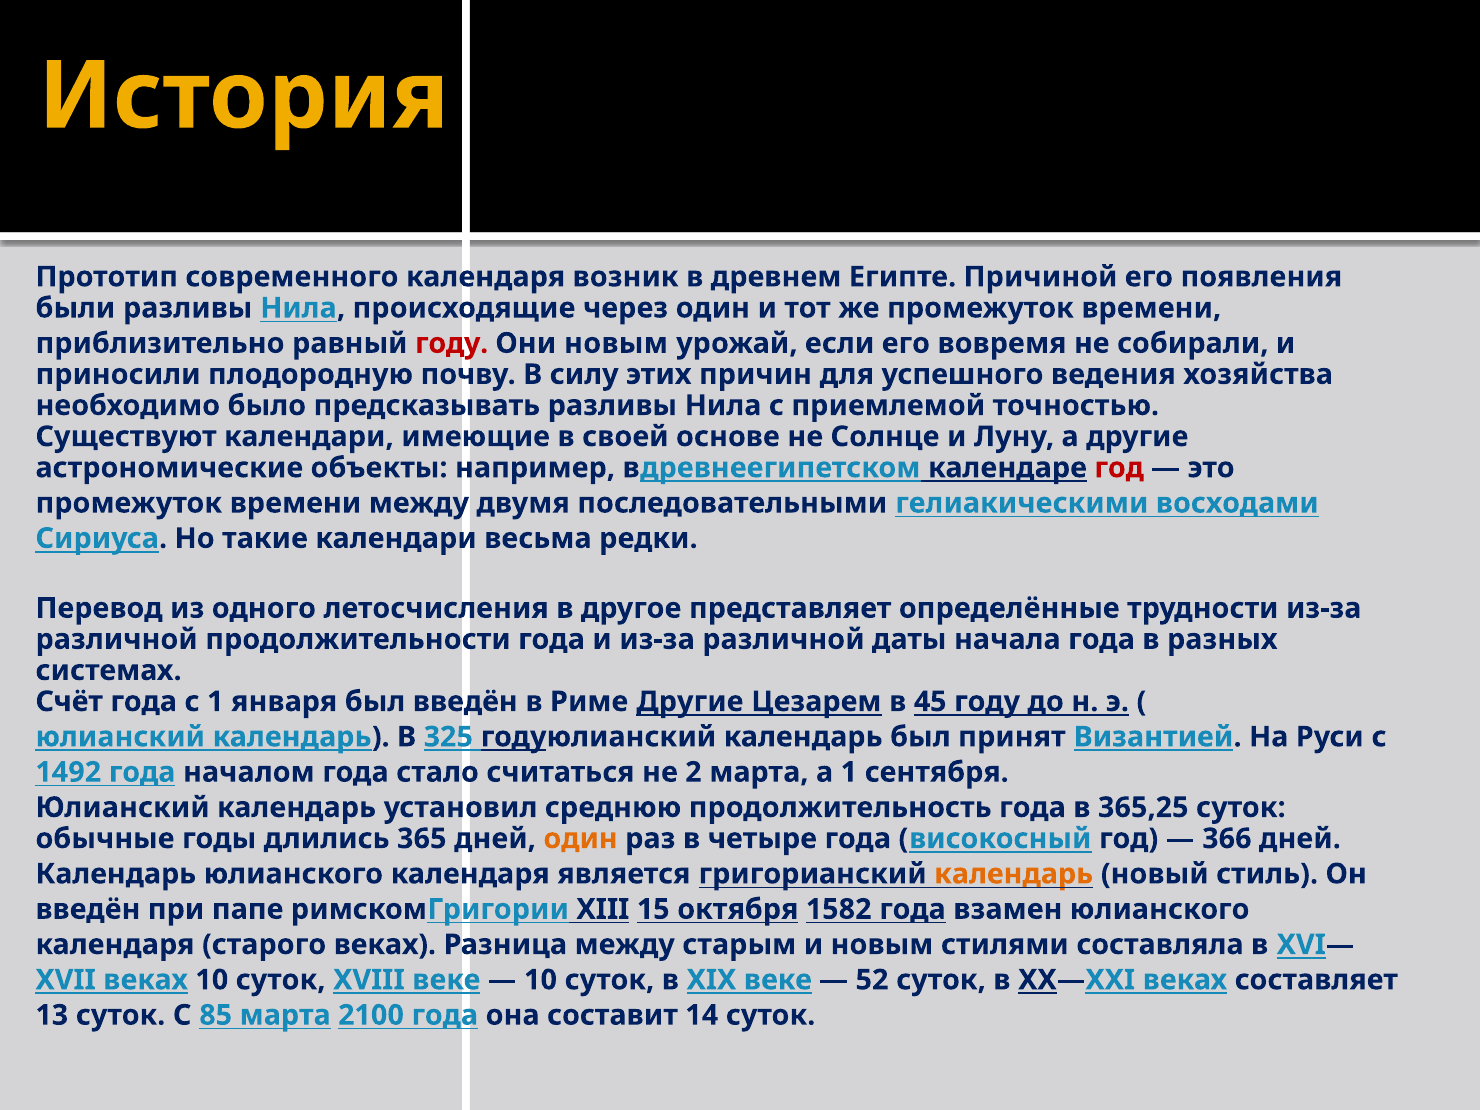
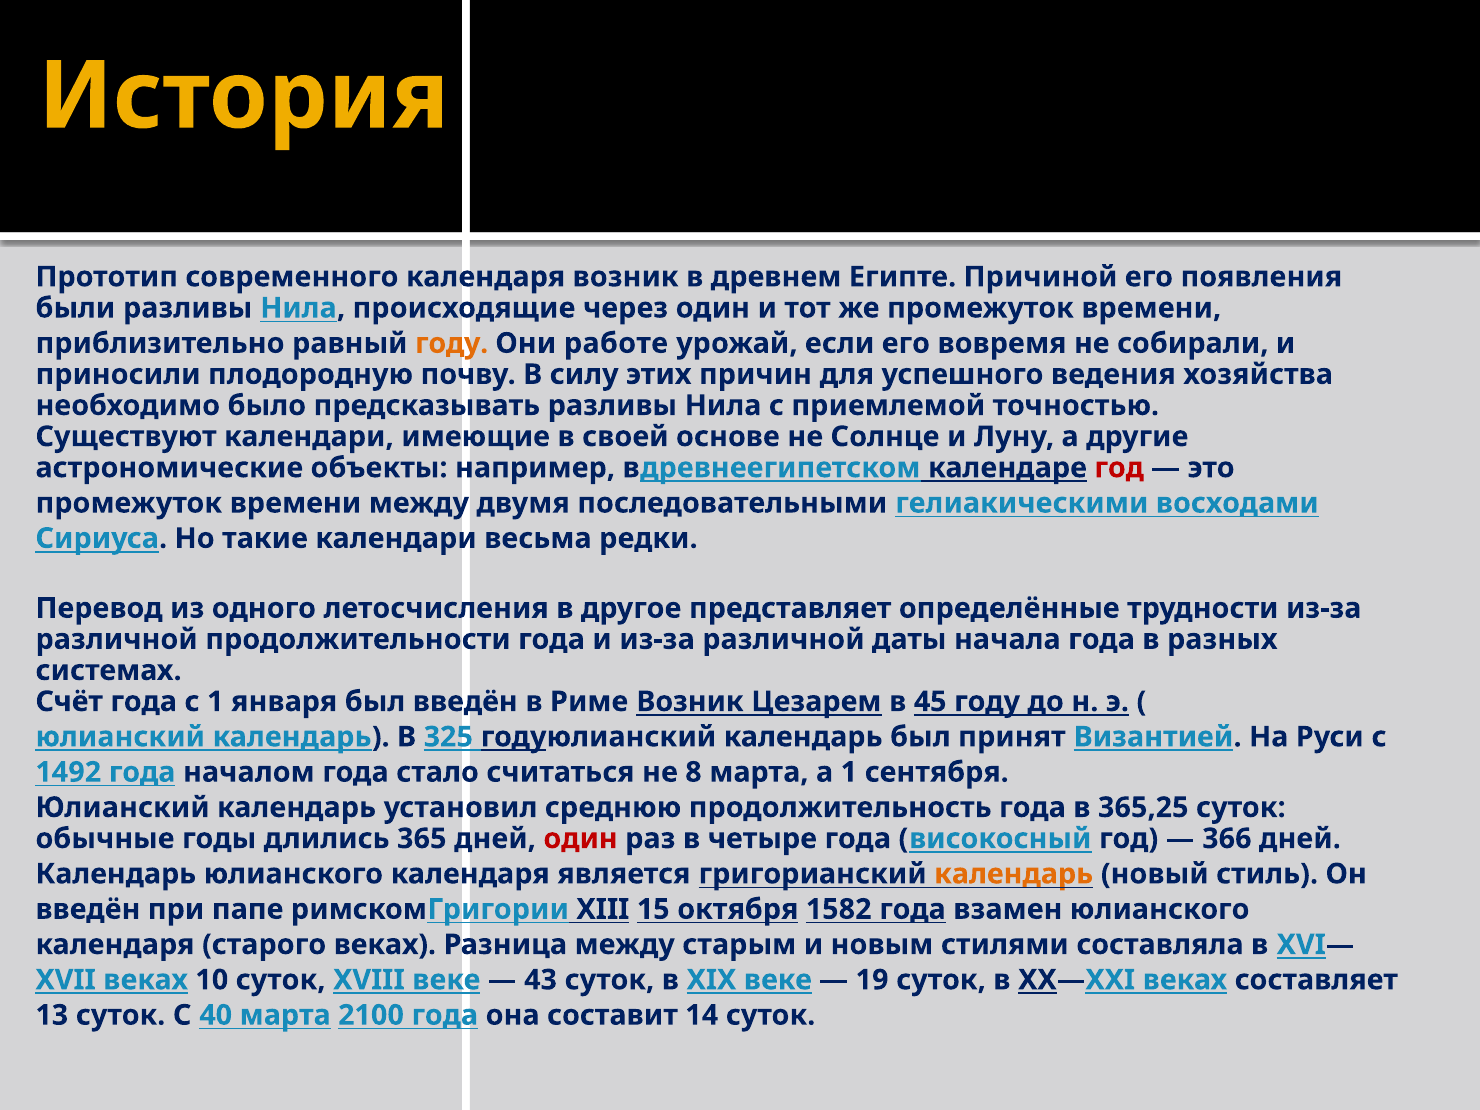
году colour: red -> orange (452, 343)
Они новым: новым -> работе (616, 343)
Риме Другие: Другие -> Возник (690, 702)
2: 2 -> 8 (693, 772)
один colour: orange -> red (581, 839)
10: 10 -> 43 (541, 980)
52: 52 -> 19 (872, 980)
85: 85 -> 40 (216, 1015)
